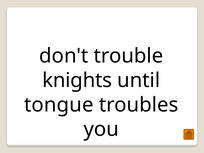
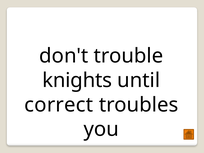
tongue: tongue -> correct (59, 105)
